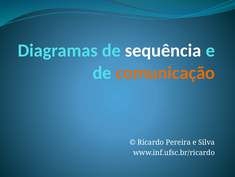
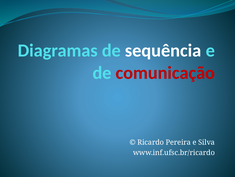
comunicação colour: orange -> red (165, 73)
